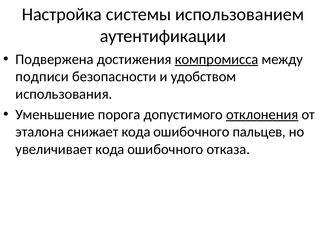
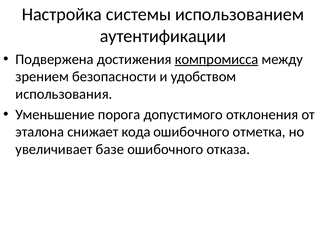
подписи: подписи -> зрением (42, 77)
отклонения underline: present -> none (262, 114)
пальцев: пальцев -> отметка (259, 132)
увеличивает кода: кода -> базе (110, 149)
